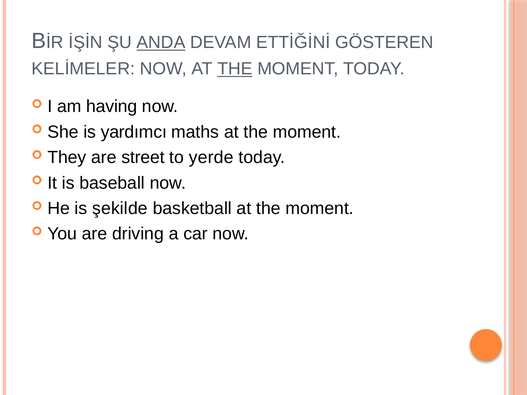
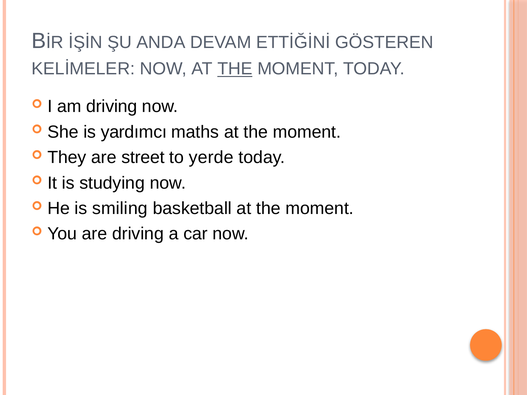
ANDA underline: present -> none (161, 43)
am having: having -> driving (112, 107)
baseball: baseball -> studying (112, 183)
şekilde: şekilde -> smiling (120, 209)
